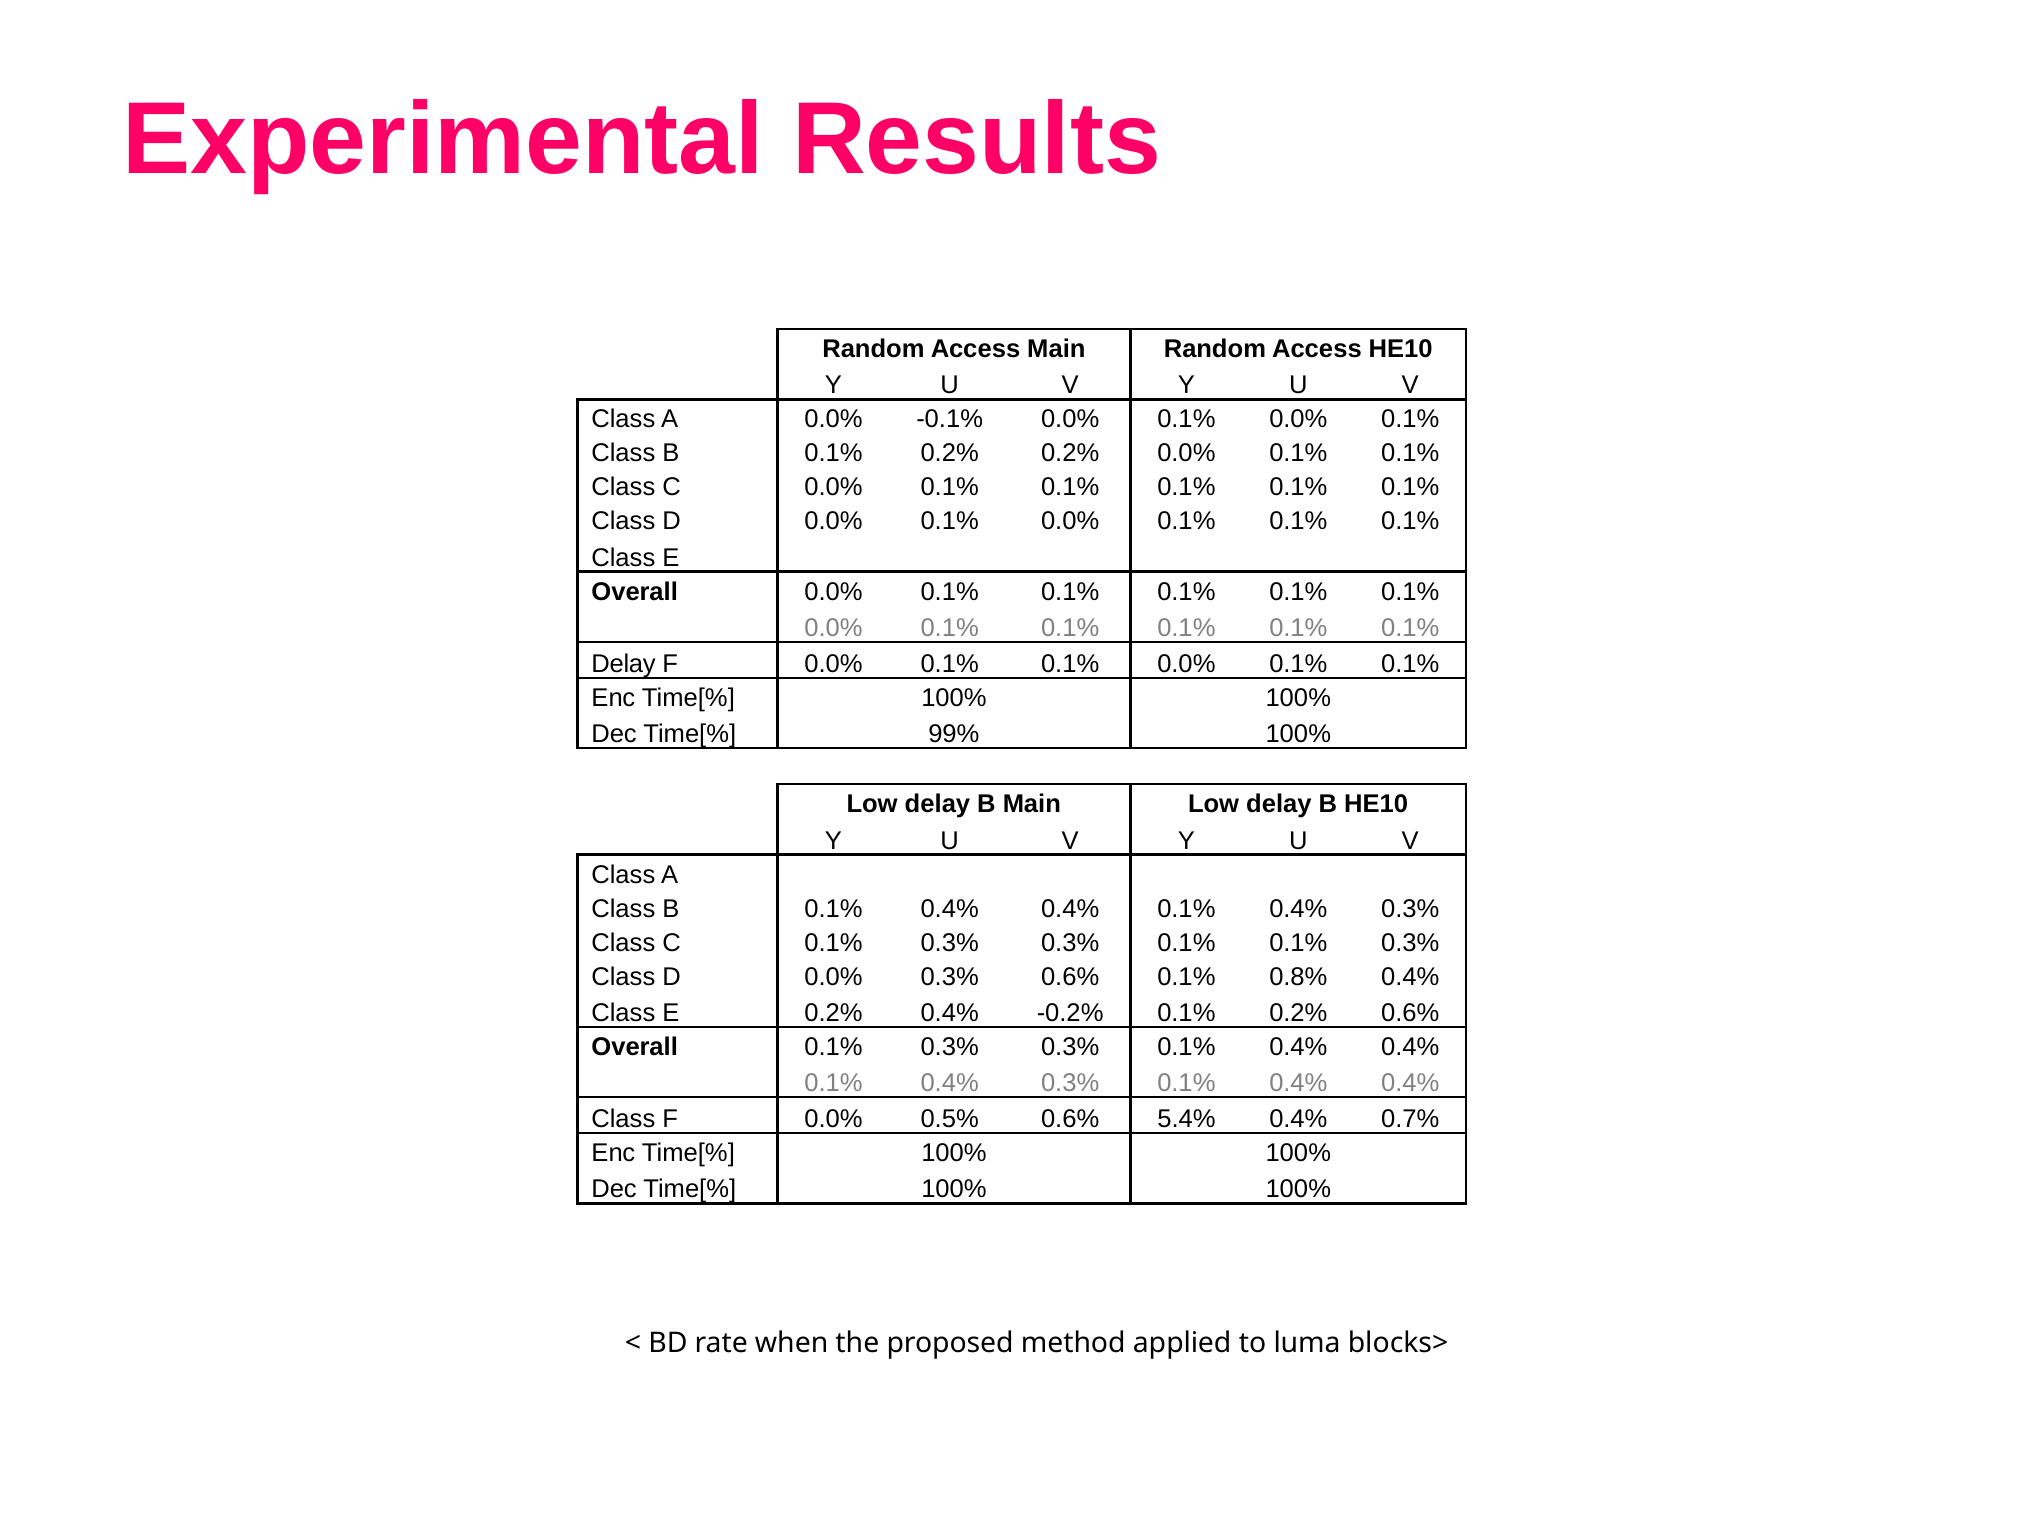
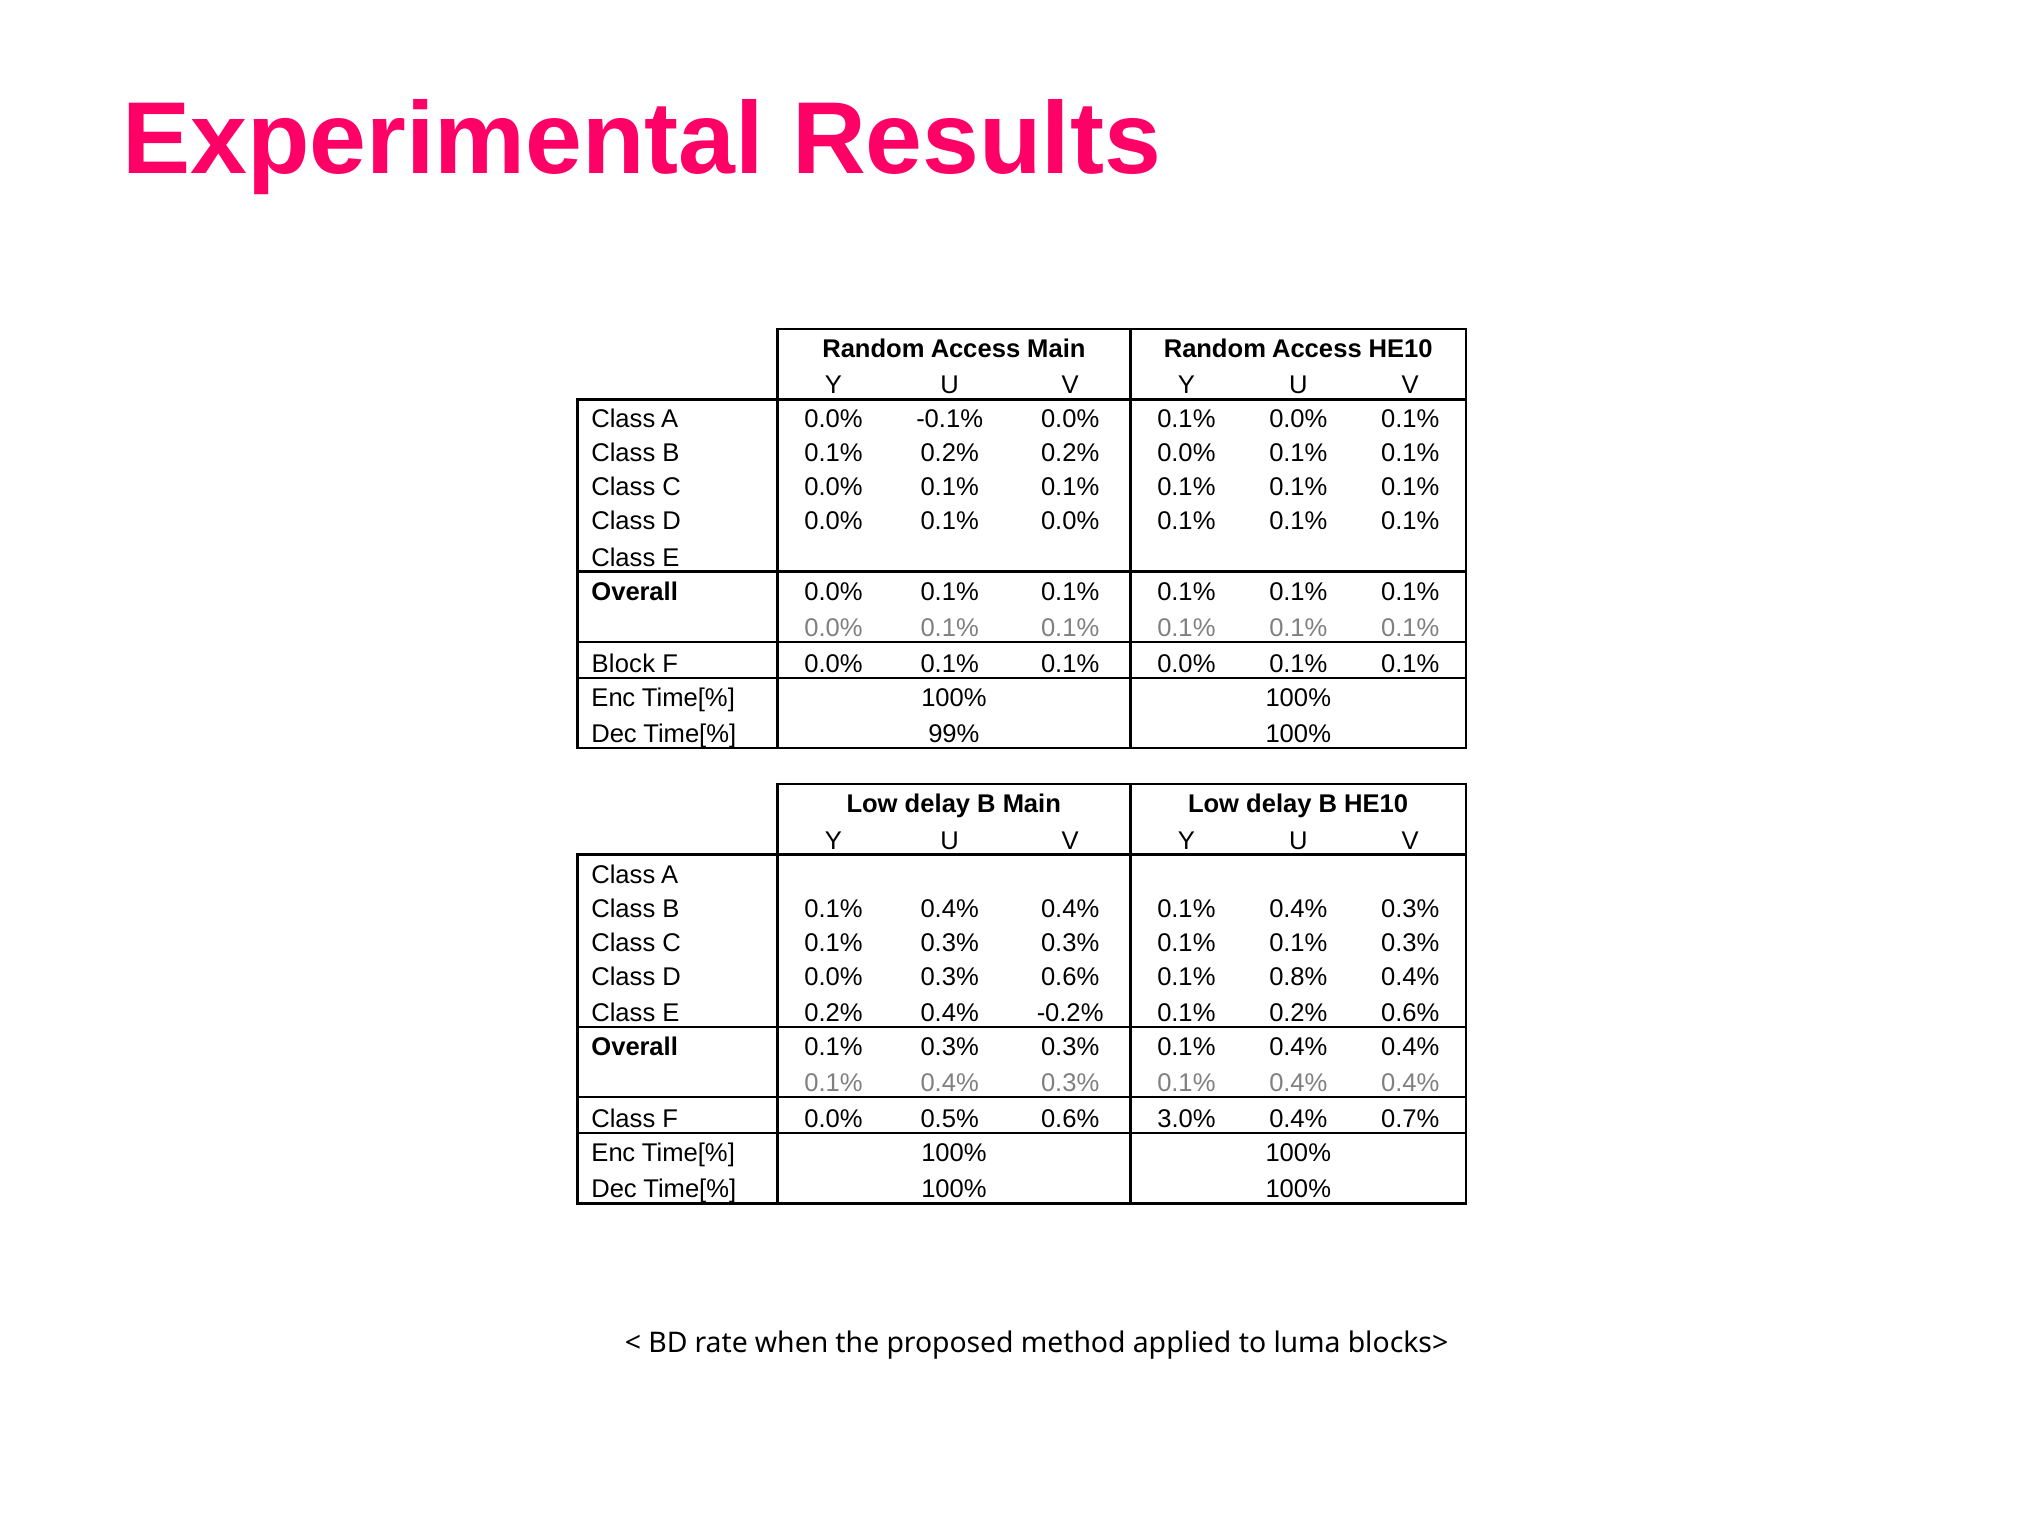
Delay: Delay -> Block (623, 664)
5.4%: 5.4% -> 3.0% (1186, 1119)
